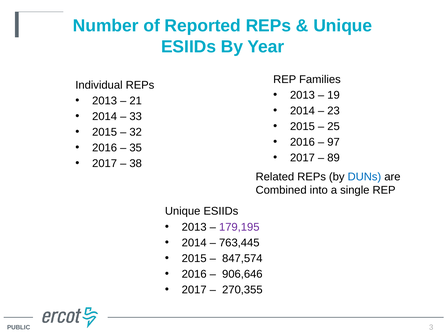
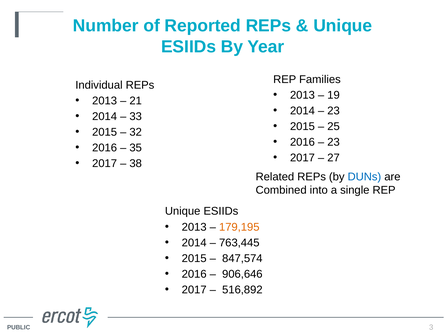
97: 97 -> 23 (334, 142)
89: 89 -> 27 (334, 158)
179,195 colour: purple -> orange (239, 227)
270,355: 270,355 -> 516,892 (242, 290)
